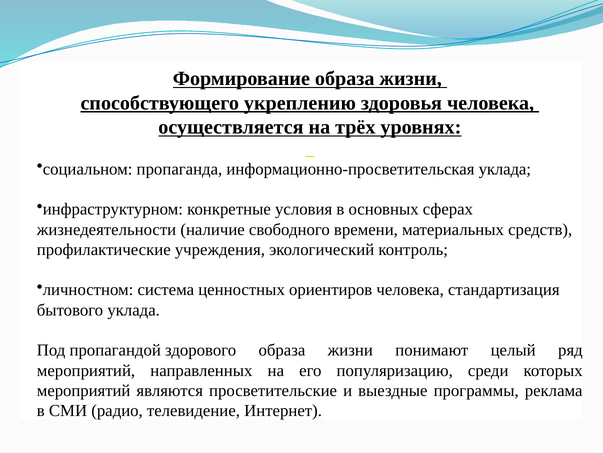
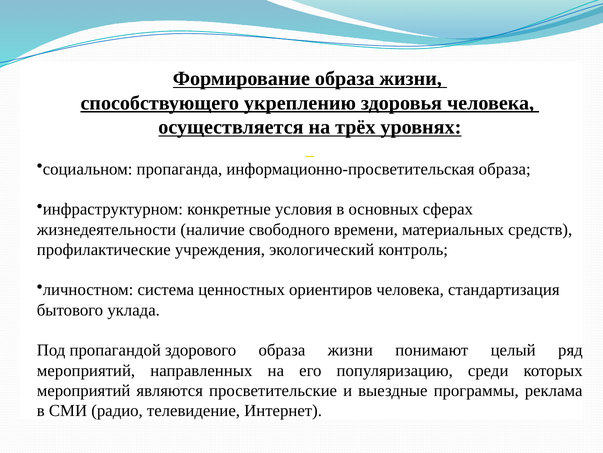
информационно-просветительская уклада: уклада -> образа (505, 169)
